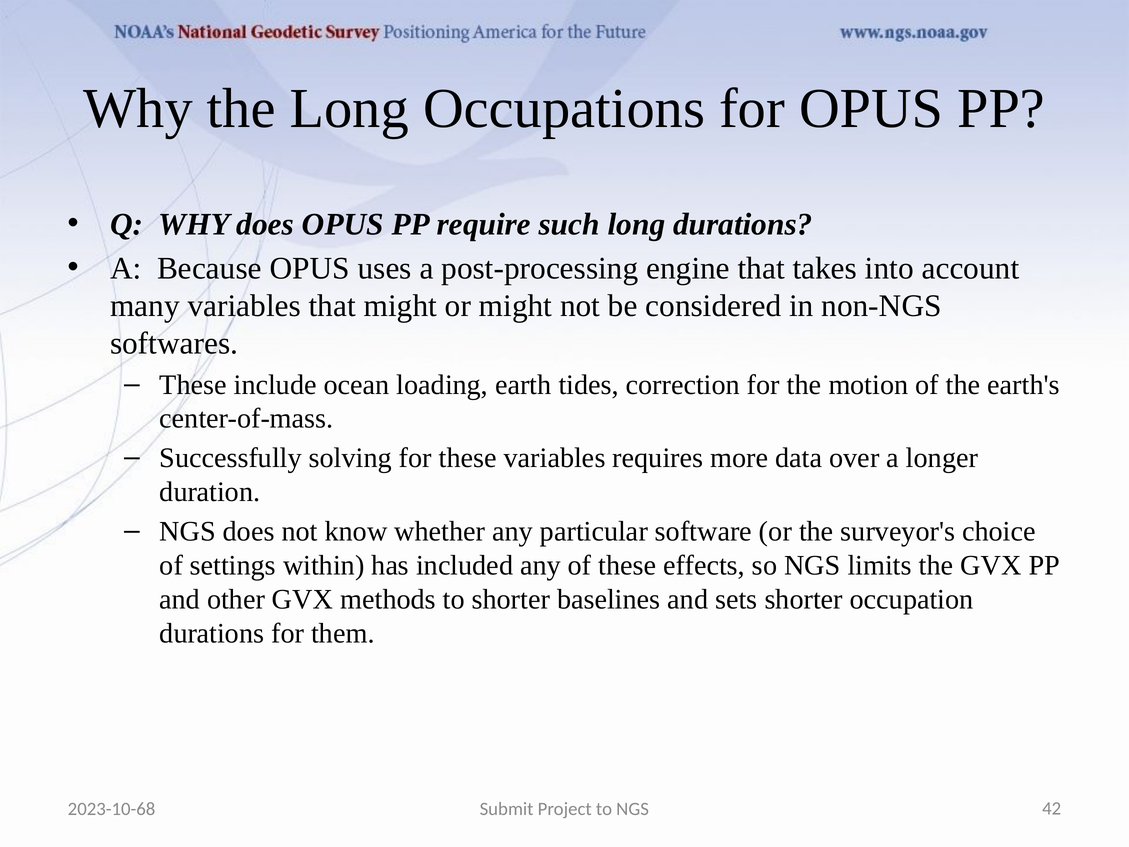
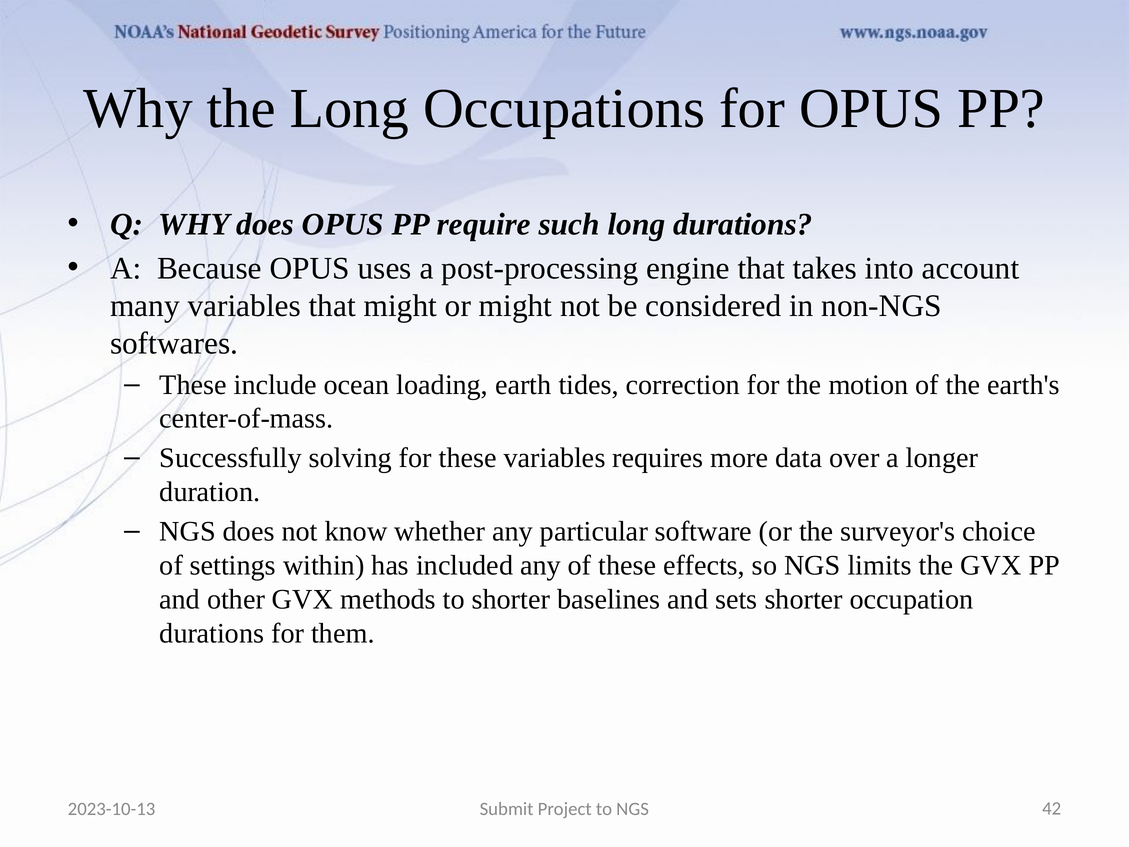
2023-10-68: 2023-10-68 -> 2023-10-13 (112, 809)
